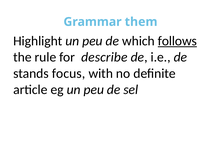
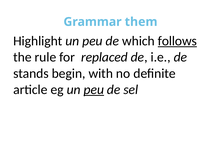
describe: describe -> replaced (104, 57)
focus: focus -> begin (69, 73)
peu underline: none -> present (94, 90)
